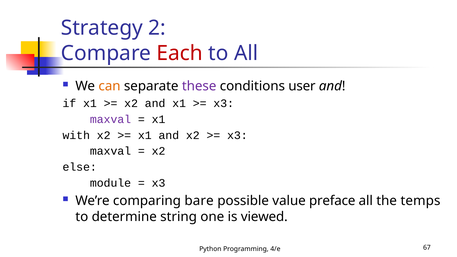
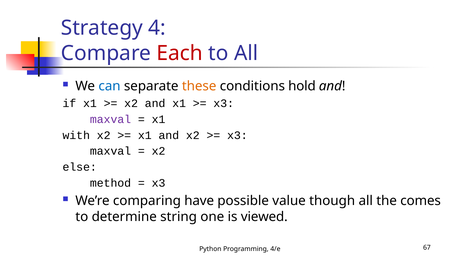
2: 2 -> 4 (157, 28)
can colour: orange -> blue (109, 86)
these colour: purple -> orange (199, 86)
user: user -> hold (302, 86)
module: module -> method (111, 183)
bare: bare -> have (199, 201)
preface: preface -> though (332, 201)
temps: temps -> comes (421, 201)
